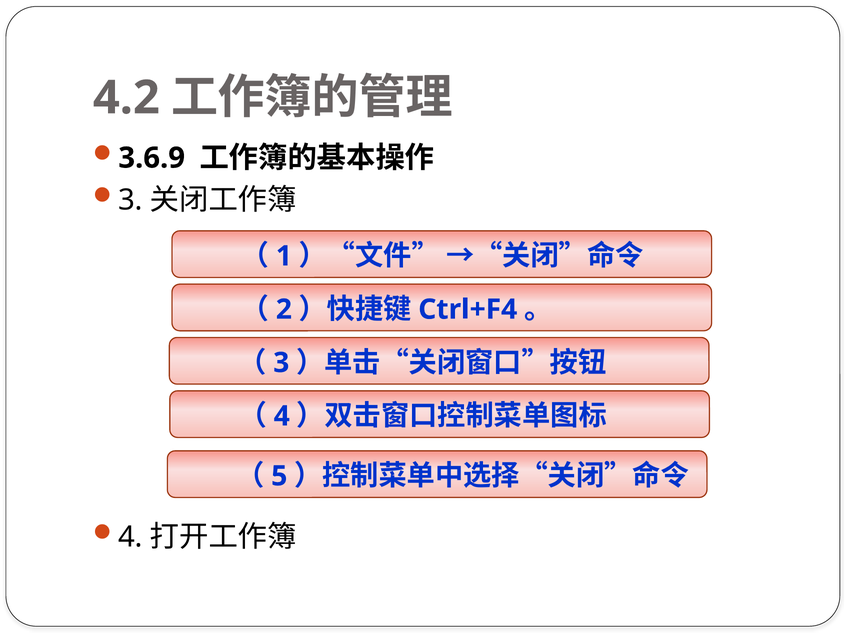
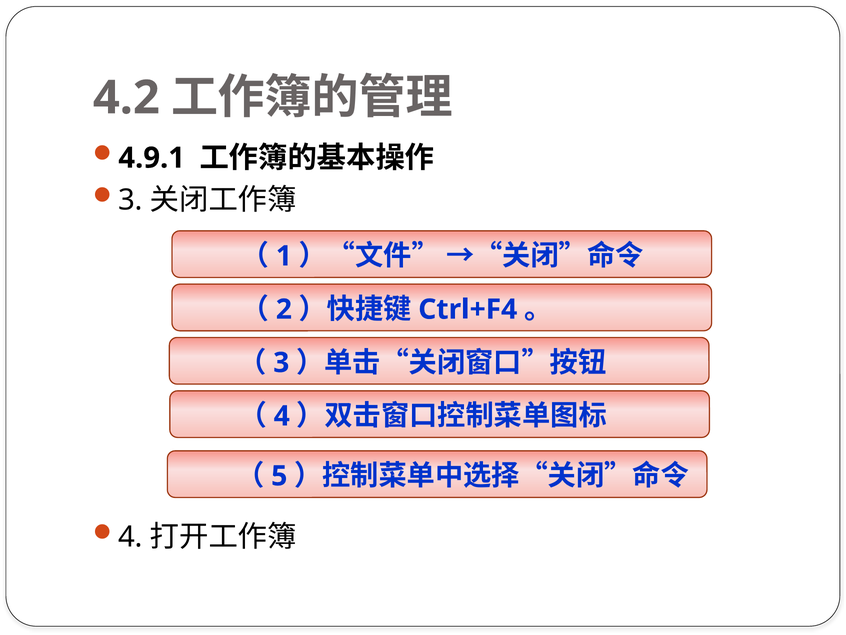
3.6.9: 3.6.9 -> 4.9.1 (152, 158)
